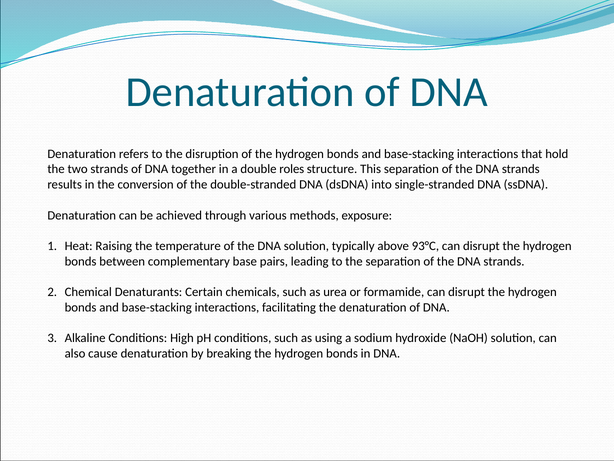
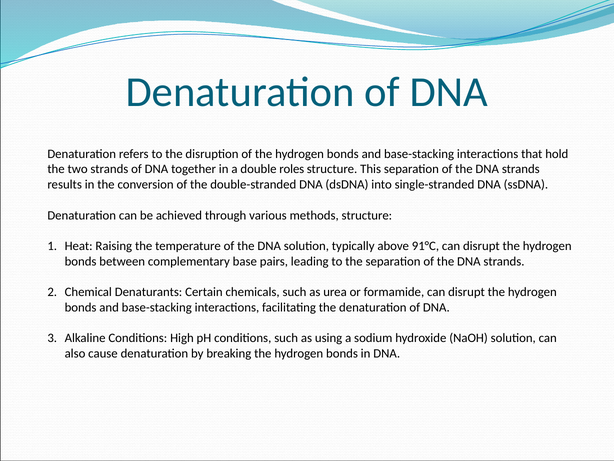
methods exposure: exposure -> structure (367, 215)
93°C: 93°C -> 91°C (425, 246)
